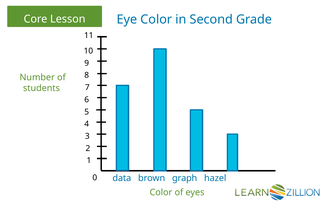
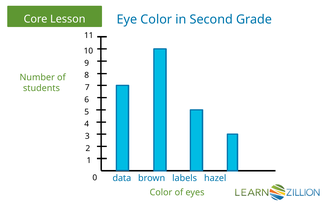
graph: graph -> labels (185, 178)
